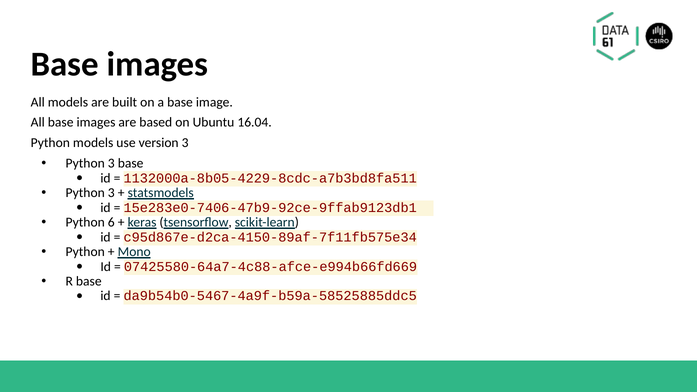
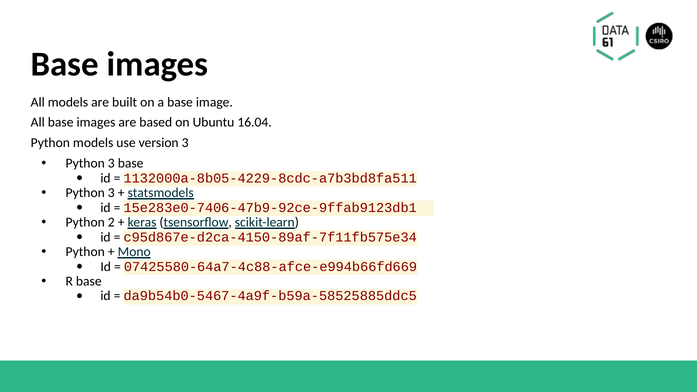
6: 6 -> 2 (111, 222)
